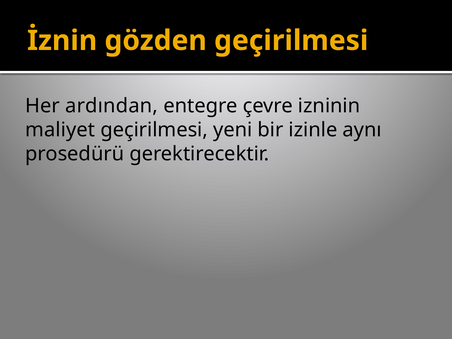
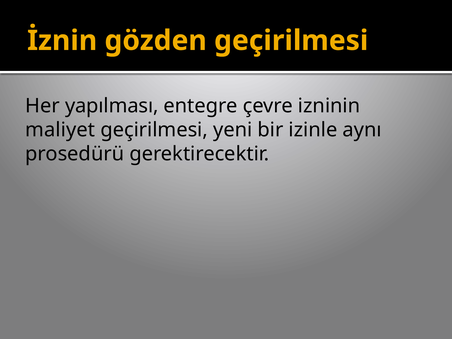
ardından: ardından -> yapılması (112, 106)
